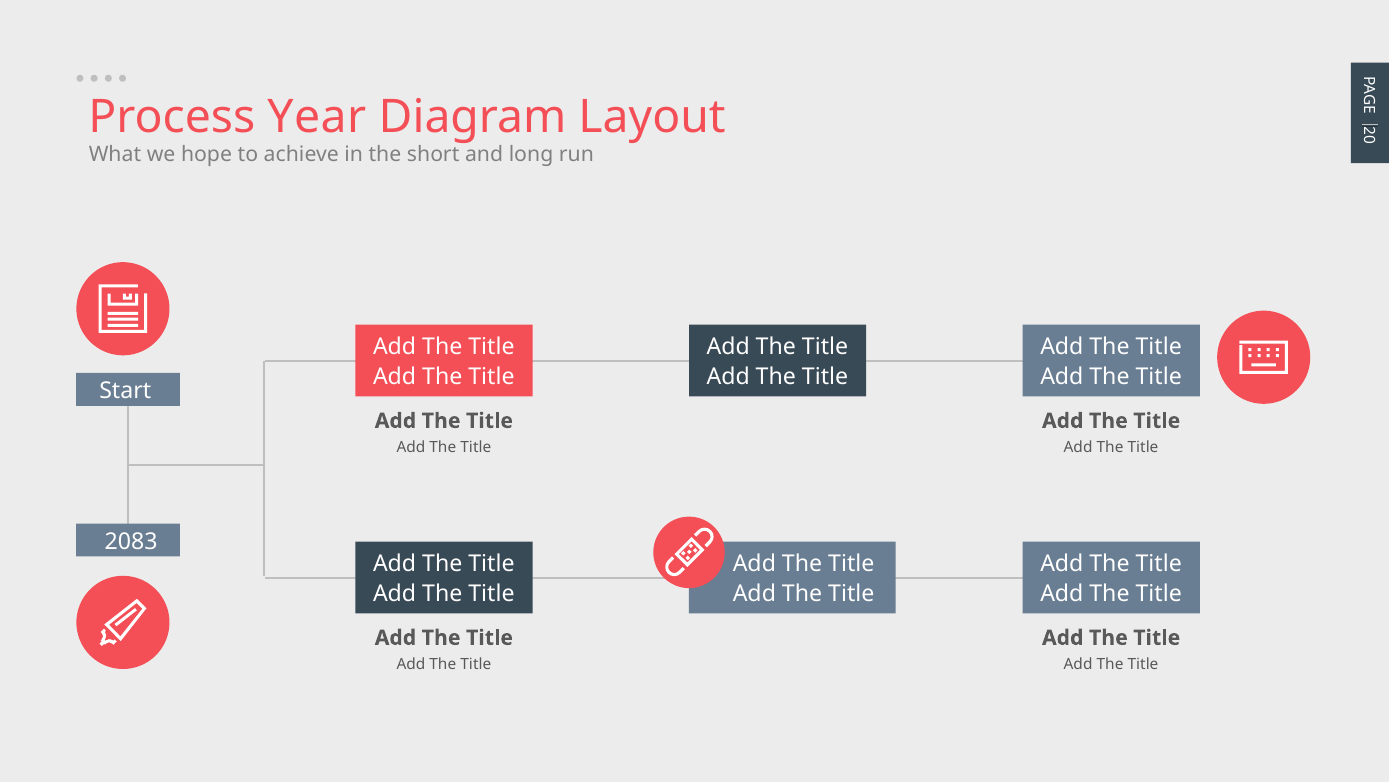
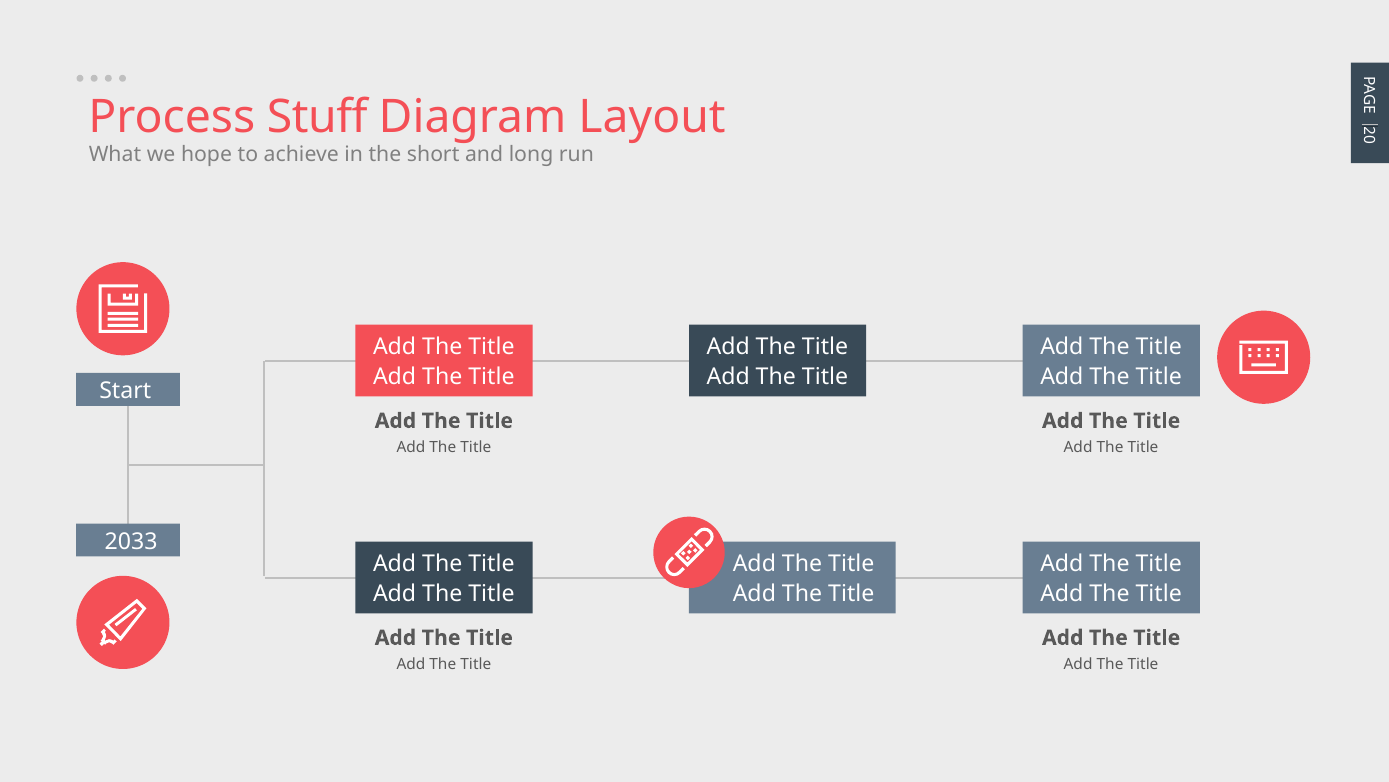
Year: Year -> Stuff (317, 117)
2083: 2083 -> 2033 (131, 541)
